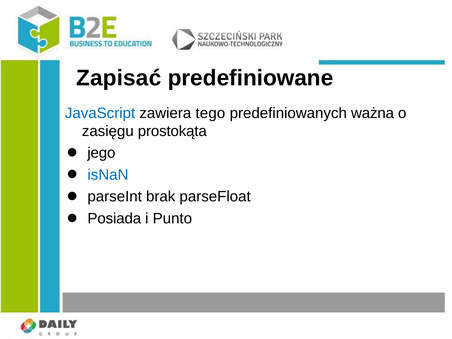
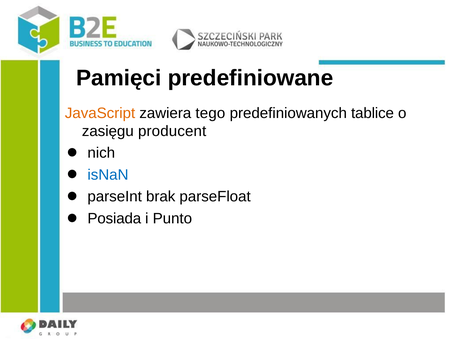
Zapisać: Zapisać -> Pamięci (119, 78)
JavaScript colour: blue -> orange (100, 113)
ważna: ważna -> tablice (373, 113)
prostokąta: prostokąta -> producent (172, 131)
jego: jego -> nich (101, 153)
